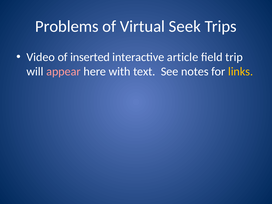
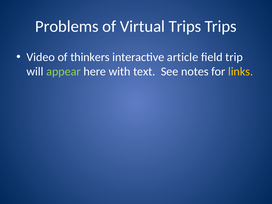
Virtual Seek: Seek -> Trips (185, 26)
inserted: inserted -> thinkers (90, 57)
appear colour: pink -> light green (63, 72)
